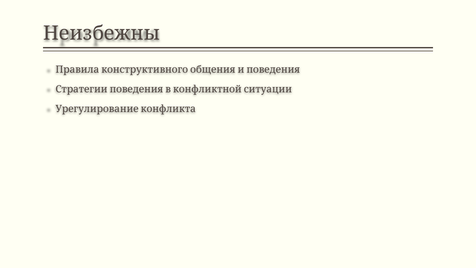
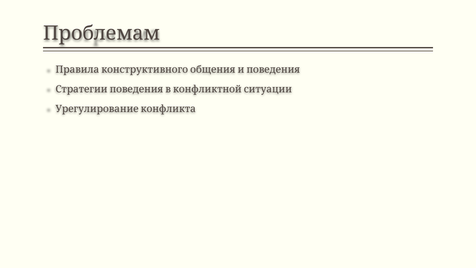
Неизбежны: Неизбежны -> Проблемам (102, 33)
